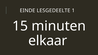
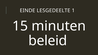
elkaar: elkaar -> beleid (48, 41)
